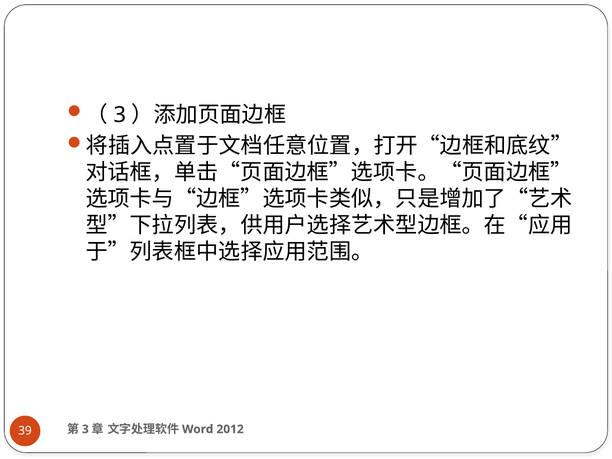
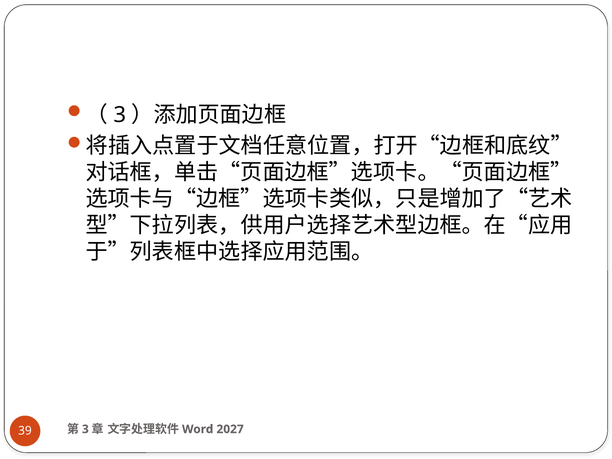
2012: 2012 -> 2027 (230, 429)
